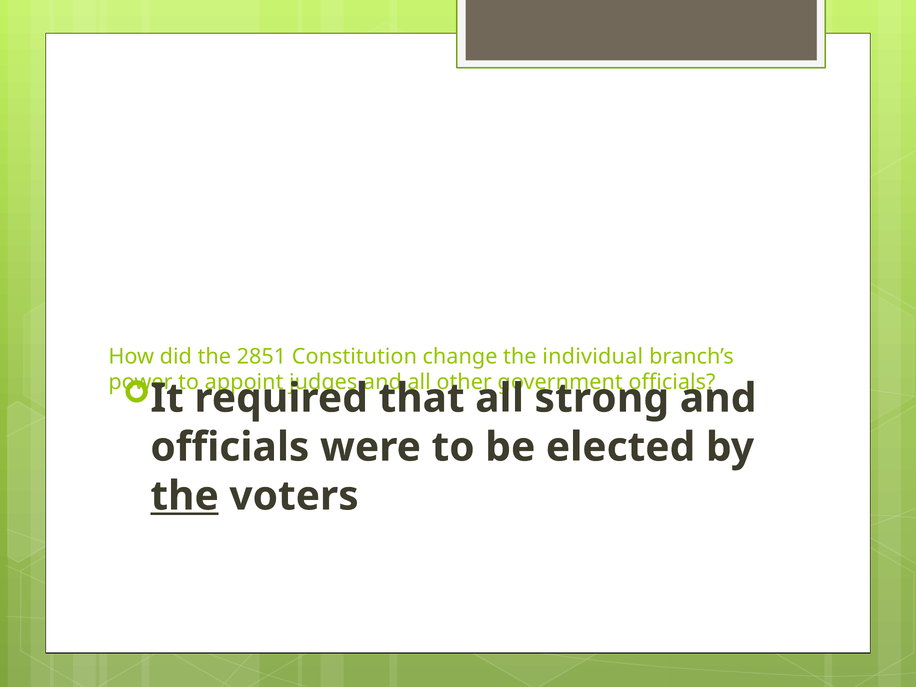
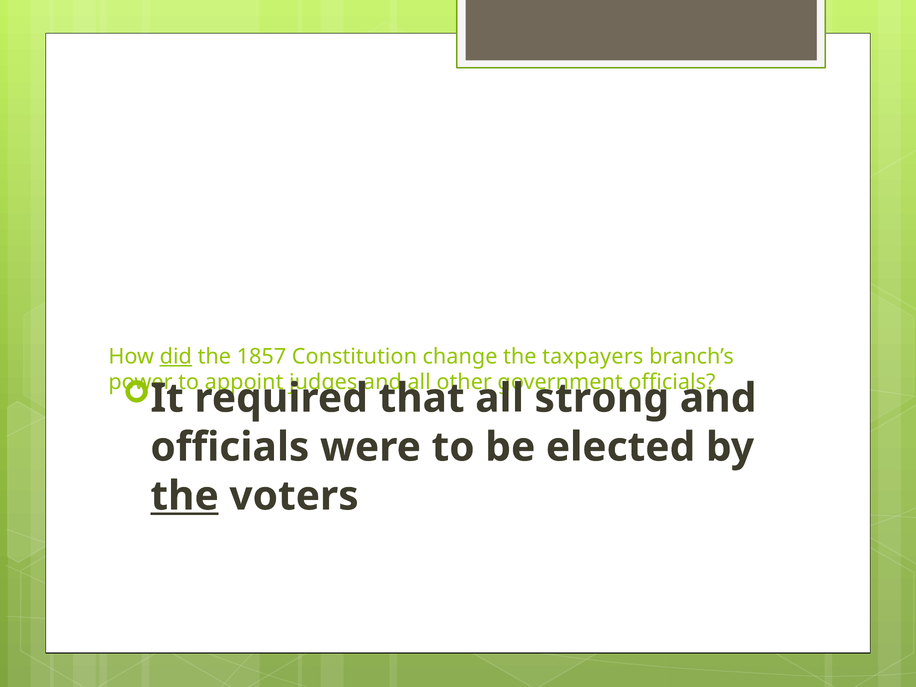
did underline: none -> present (176, 356)
2851: 2851 -> 1857 (261, 356)
individual: individual -> taxpayers (593, 356)
